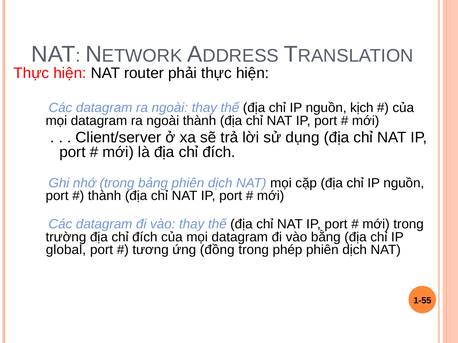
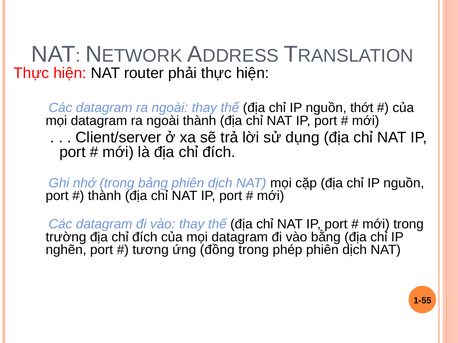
kịch: kịch -> thớt (362, 108)
global: global -> nghẽn (66, 250)
